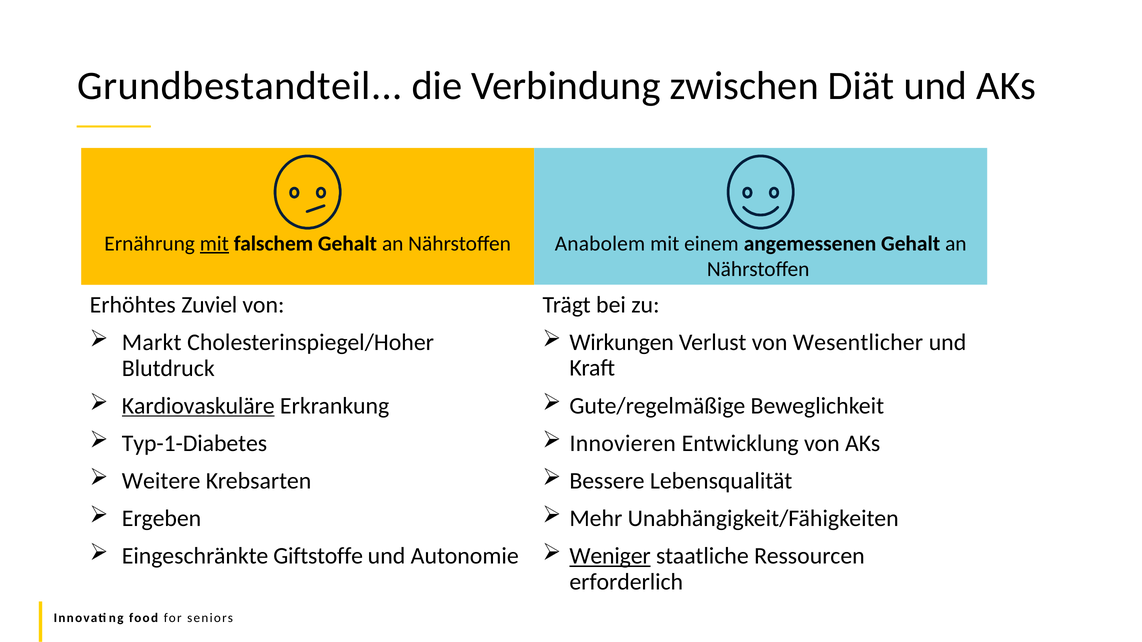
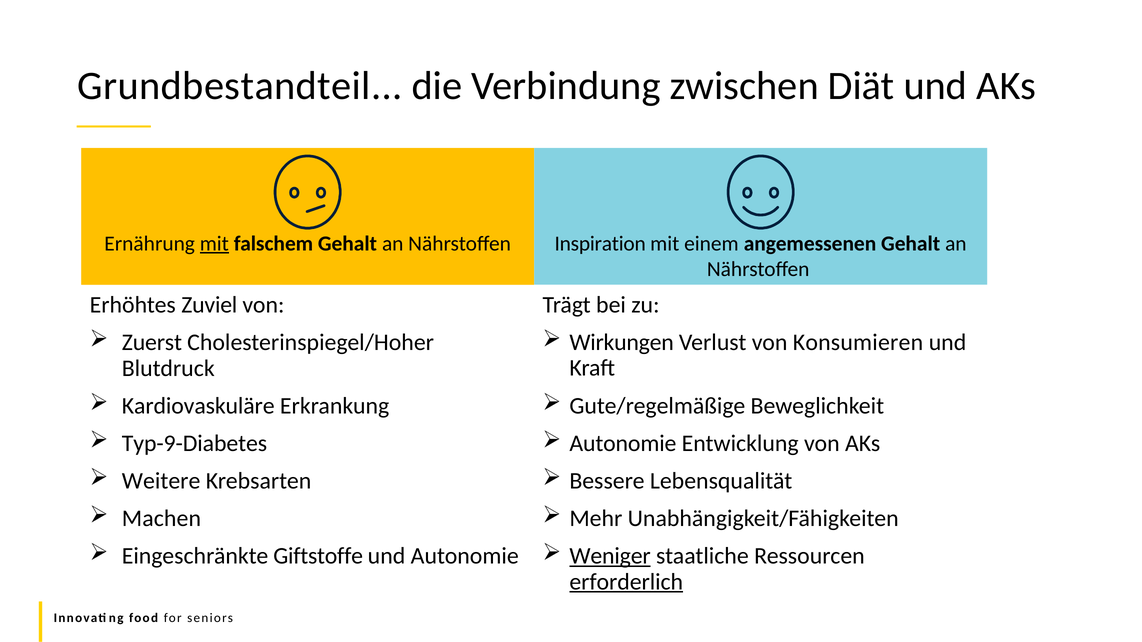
Anabolem: Anabolem -> Inspiration (600, 244)
Wesentlicher: Wesentlicher -> Konsumieren (858, 343)
Markt: Markt -> Zuerst (152, 343)
Kardiovaskuläre underline: present -> none (198, 406)
Typ-1-Diabetes: Typ-1-Diabetes -> Typ-9-Diabetes (194, 444)
Innovieren: Innovieren -> Autonomie (623, 444)
Ergeben: Ergeben -> Machen (161, 519)
erforderlich underline: none -> present (626, 582)
